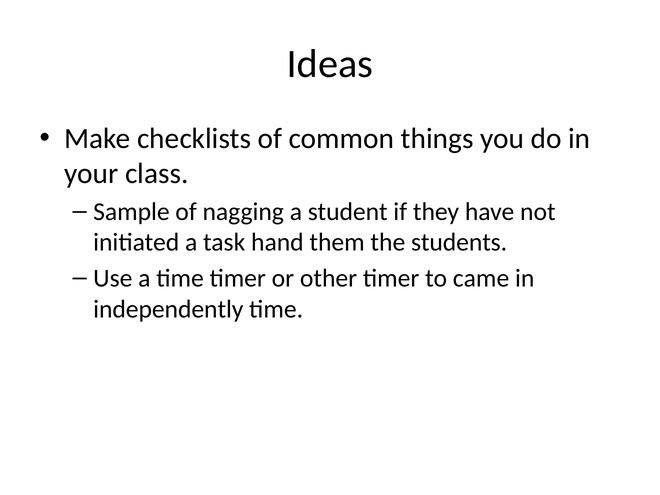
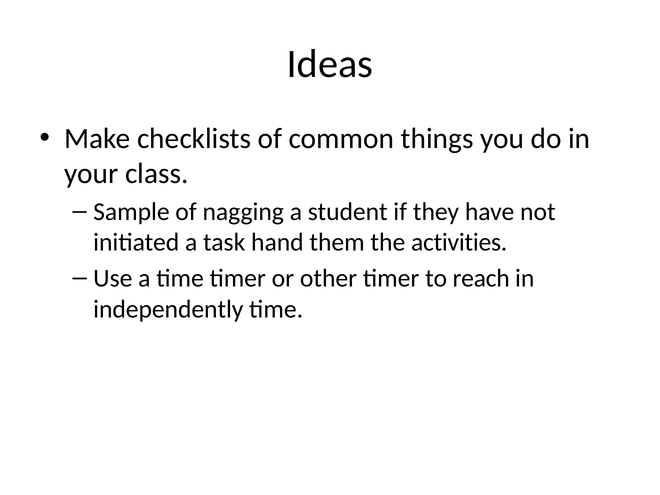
students: students -> activities (459, 242)
came: came -> reach (481, 278)
